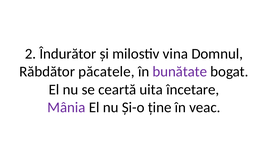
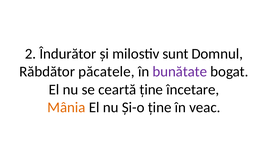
vina: vina -> sunt (175, 54)
ceartă uita: uita -> ține (151, 89)
Mânia colour: purple -> orange (66, 107)
